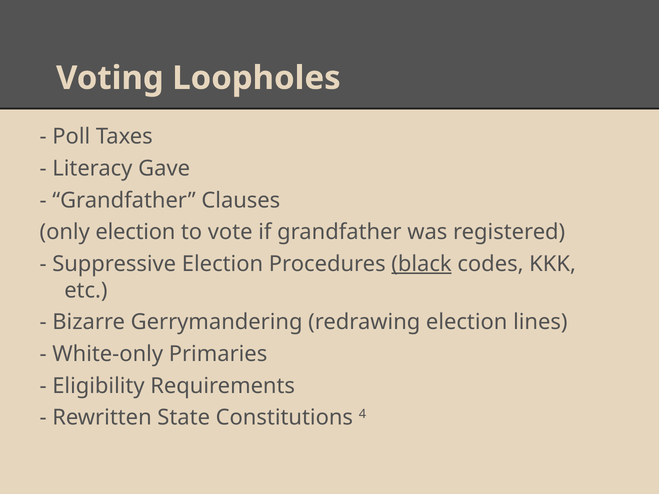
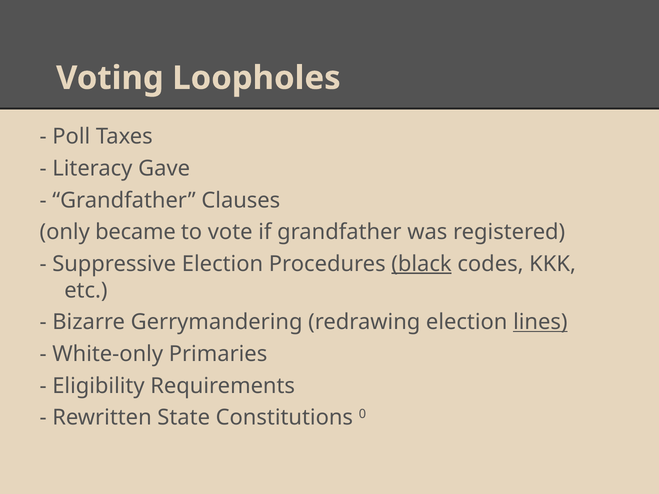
only election: election -> became (135, 232)
lines underline: none -> present (540, 322)
4: 4 -> 0 (362, 414)
